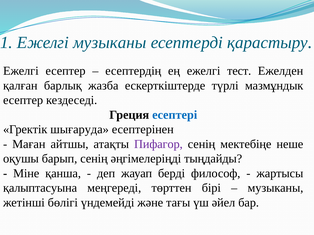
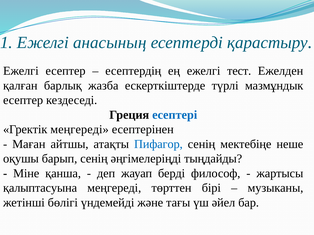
Ежелгі музыканы: музыканы -> анасының (110, 43)
Гректік шығаруда: шығаруда -> меңгереді (80, 130)
Пифагор colour: purple -> blue (158, 144)
